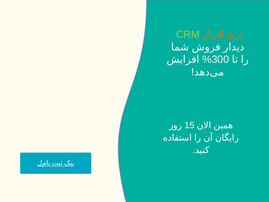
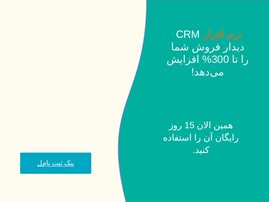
CRM colour: light green -> white (188, 34)
